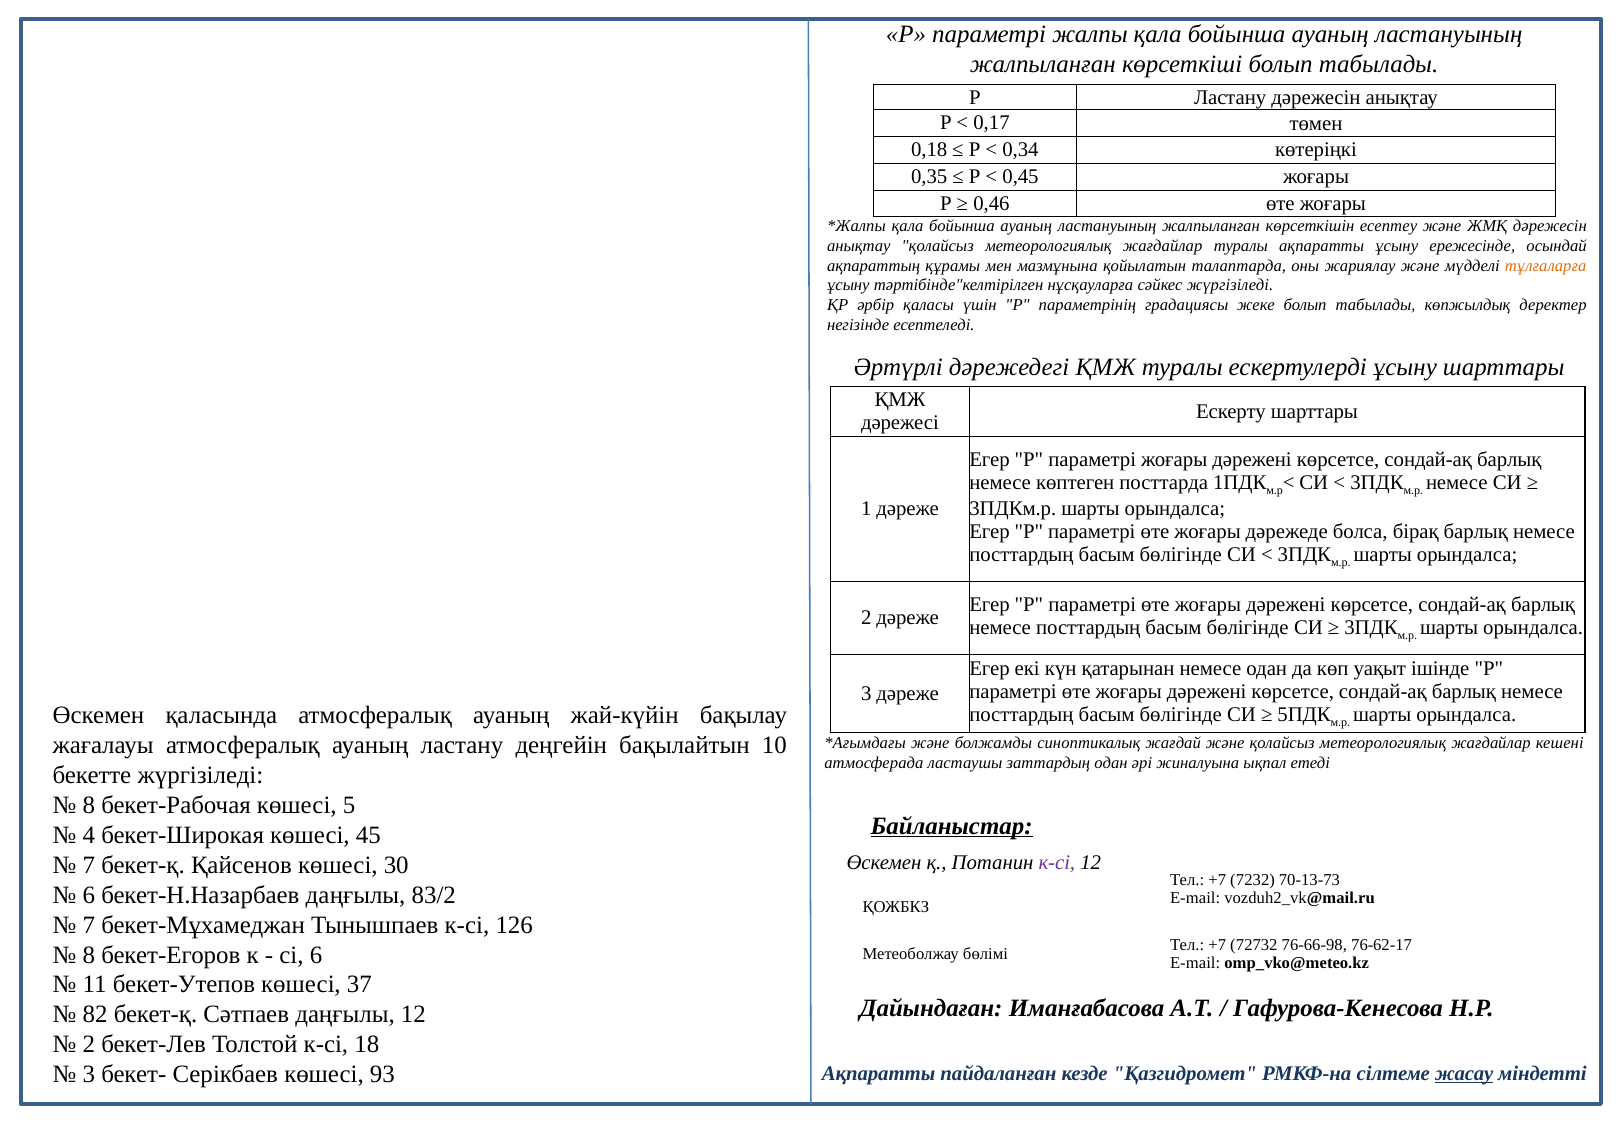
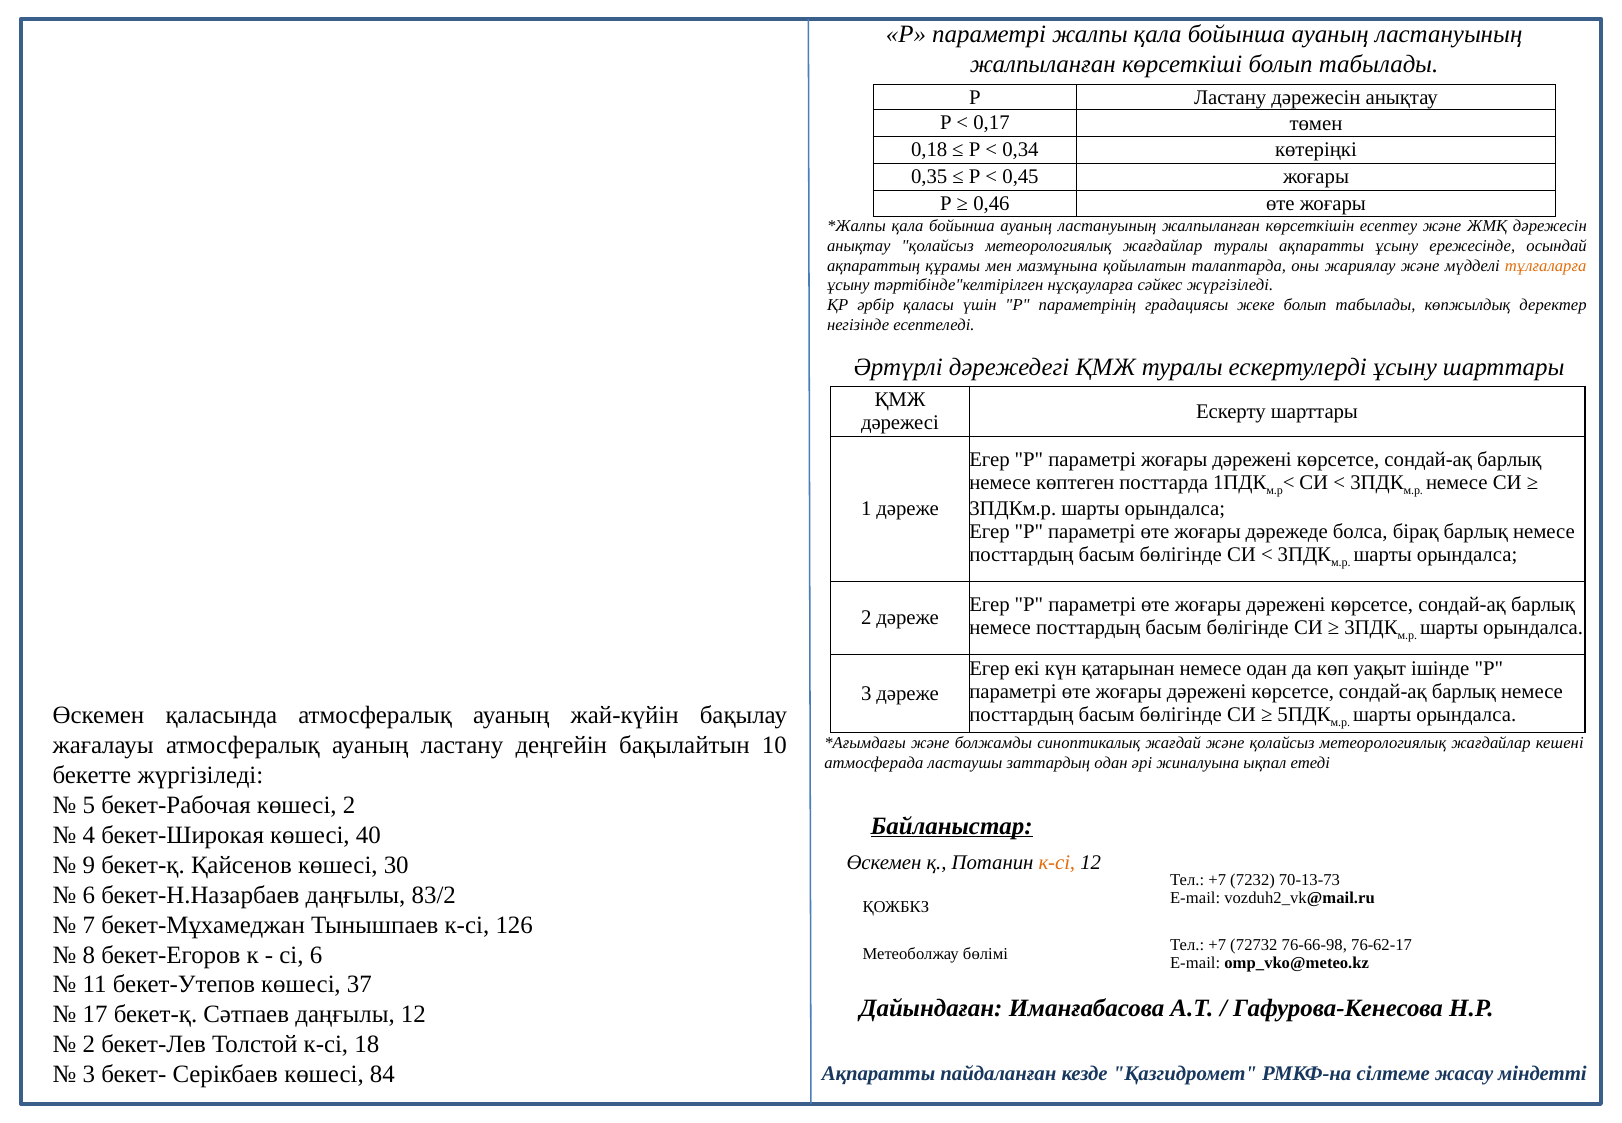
8: 8 -> 5 (89, 805)
көшесі 5: 5 -> 2 (349, 805)
45: 45 -> 40 (368, 835)
к-сі colour: purple -> orange (1057, 863)
7: 7 -> 9 (89, 865)
82: 82 -> 17 (95, 1015)
93: 93 -> 84 (382, 1074)
жасау underline: present -> none (1464, 1073)
